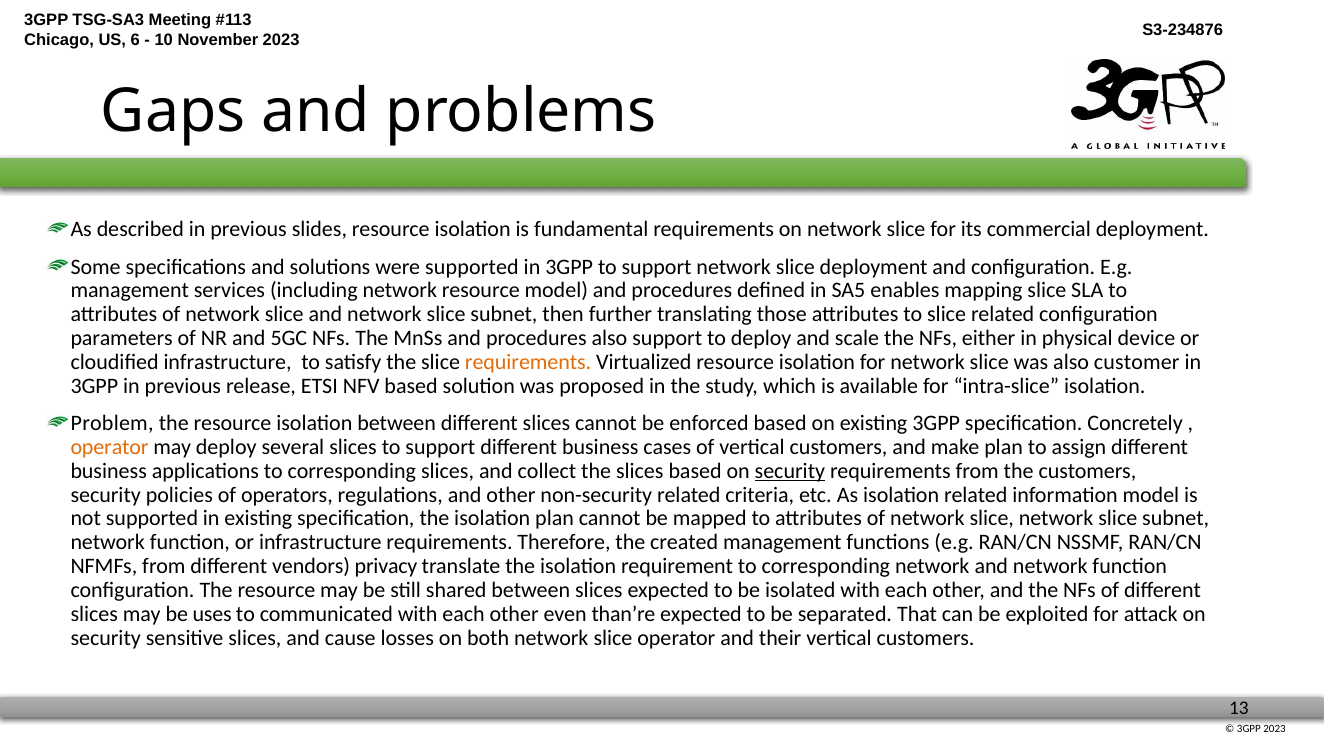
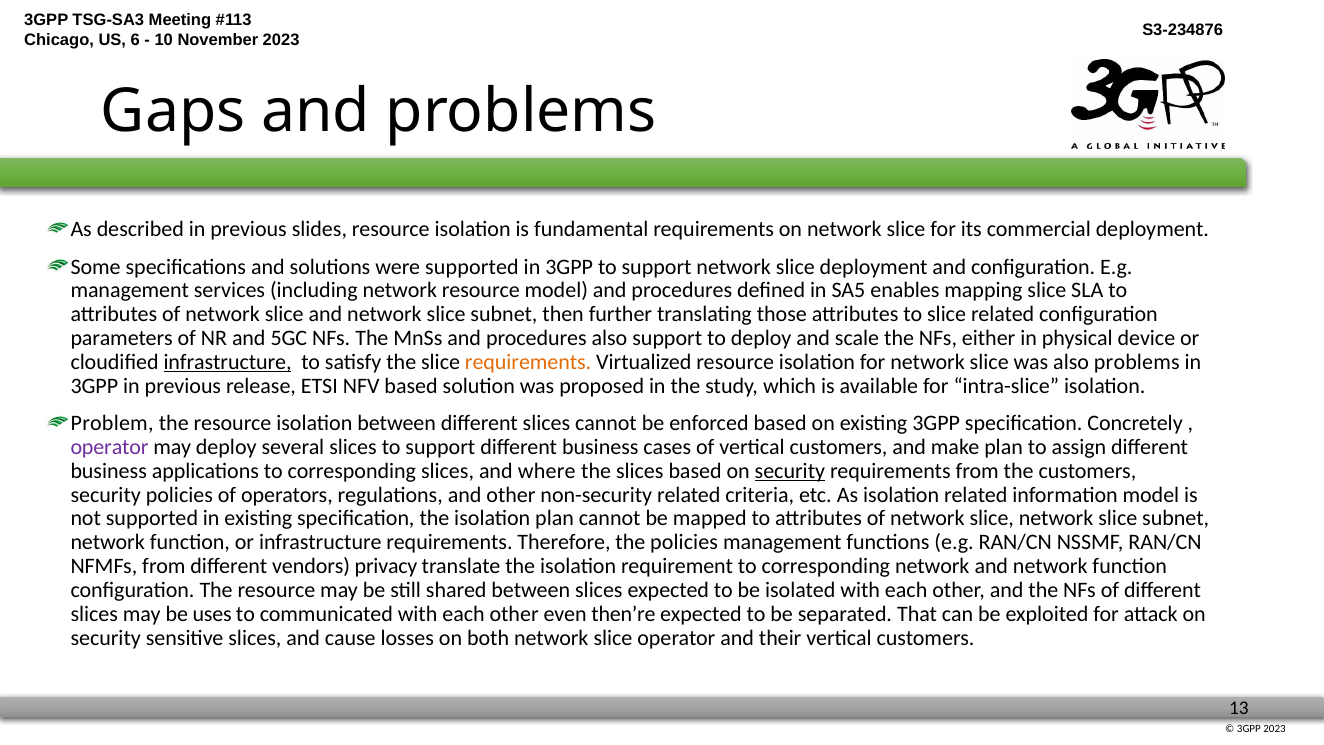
infrastructure underline: none -> present (228, 362)
also customer: customer -> problems (1137, 362)
operator colour: orange -> purple (110, 447)
collect: collect -> where (547, 471)
the created: created -> policies (684, 542)
than’re: than’re -> then’re (624, 614)
